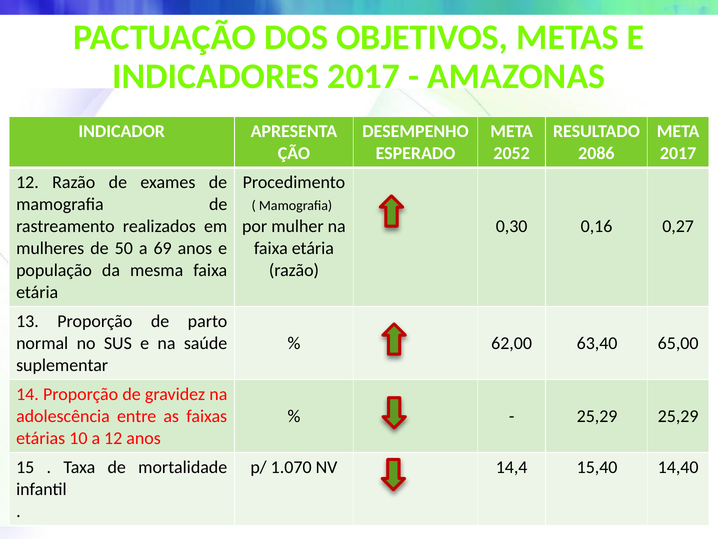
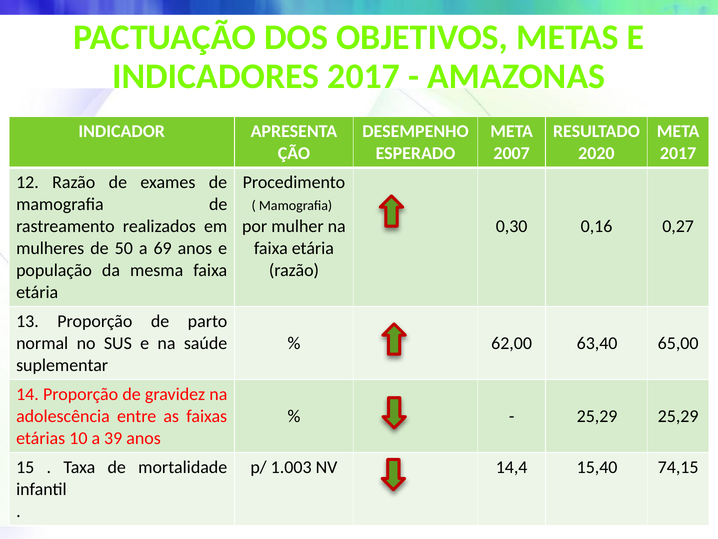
2052: 2052 -> 2007 (512, 153)
2086: 2086 -> 2020 (596, 153)
a 12: 12 -> 39 (113, 438)
1.070: 1.070 -> 1.003 (291, 467)
14,40: 14,40 -> 74,15 (678, 467)
